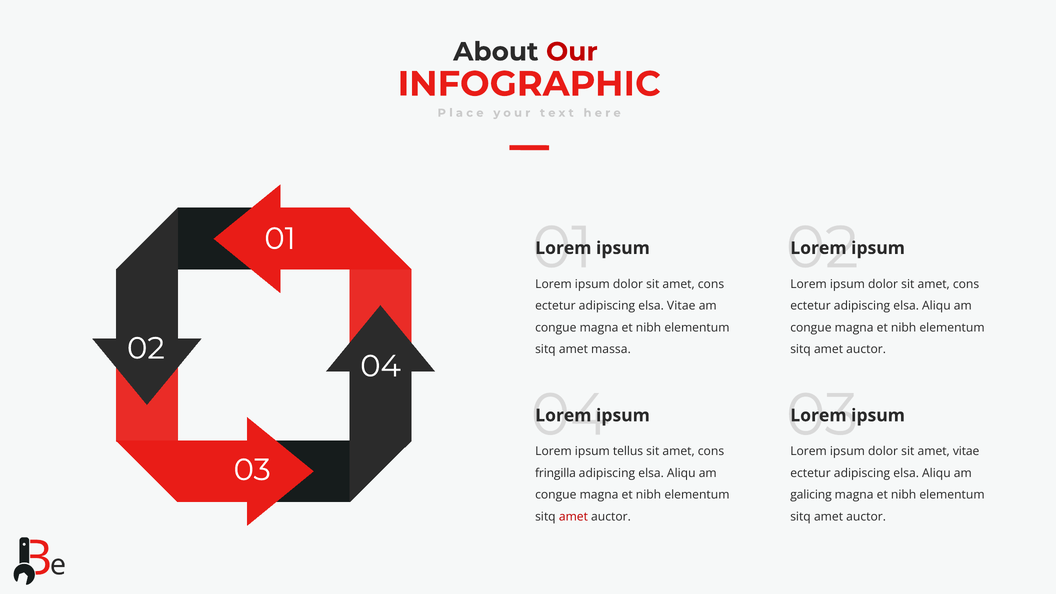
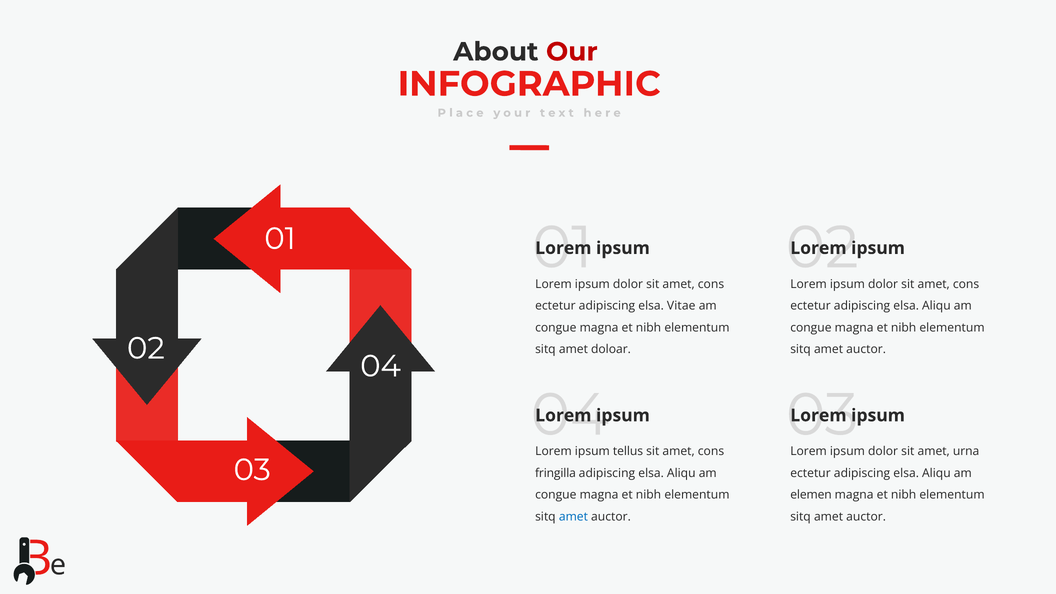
massa: massa -> doloar (611, 349)
amet vitae: vitae -> urna (966, 451)
galicing: galicing -> elemen (811, 495)
amet colour: red -> blue (573, 517)
